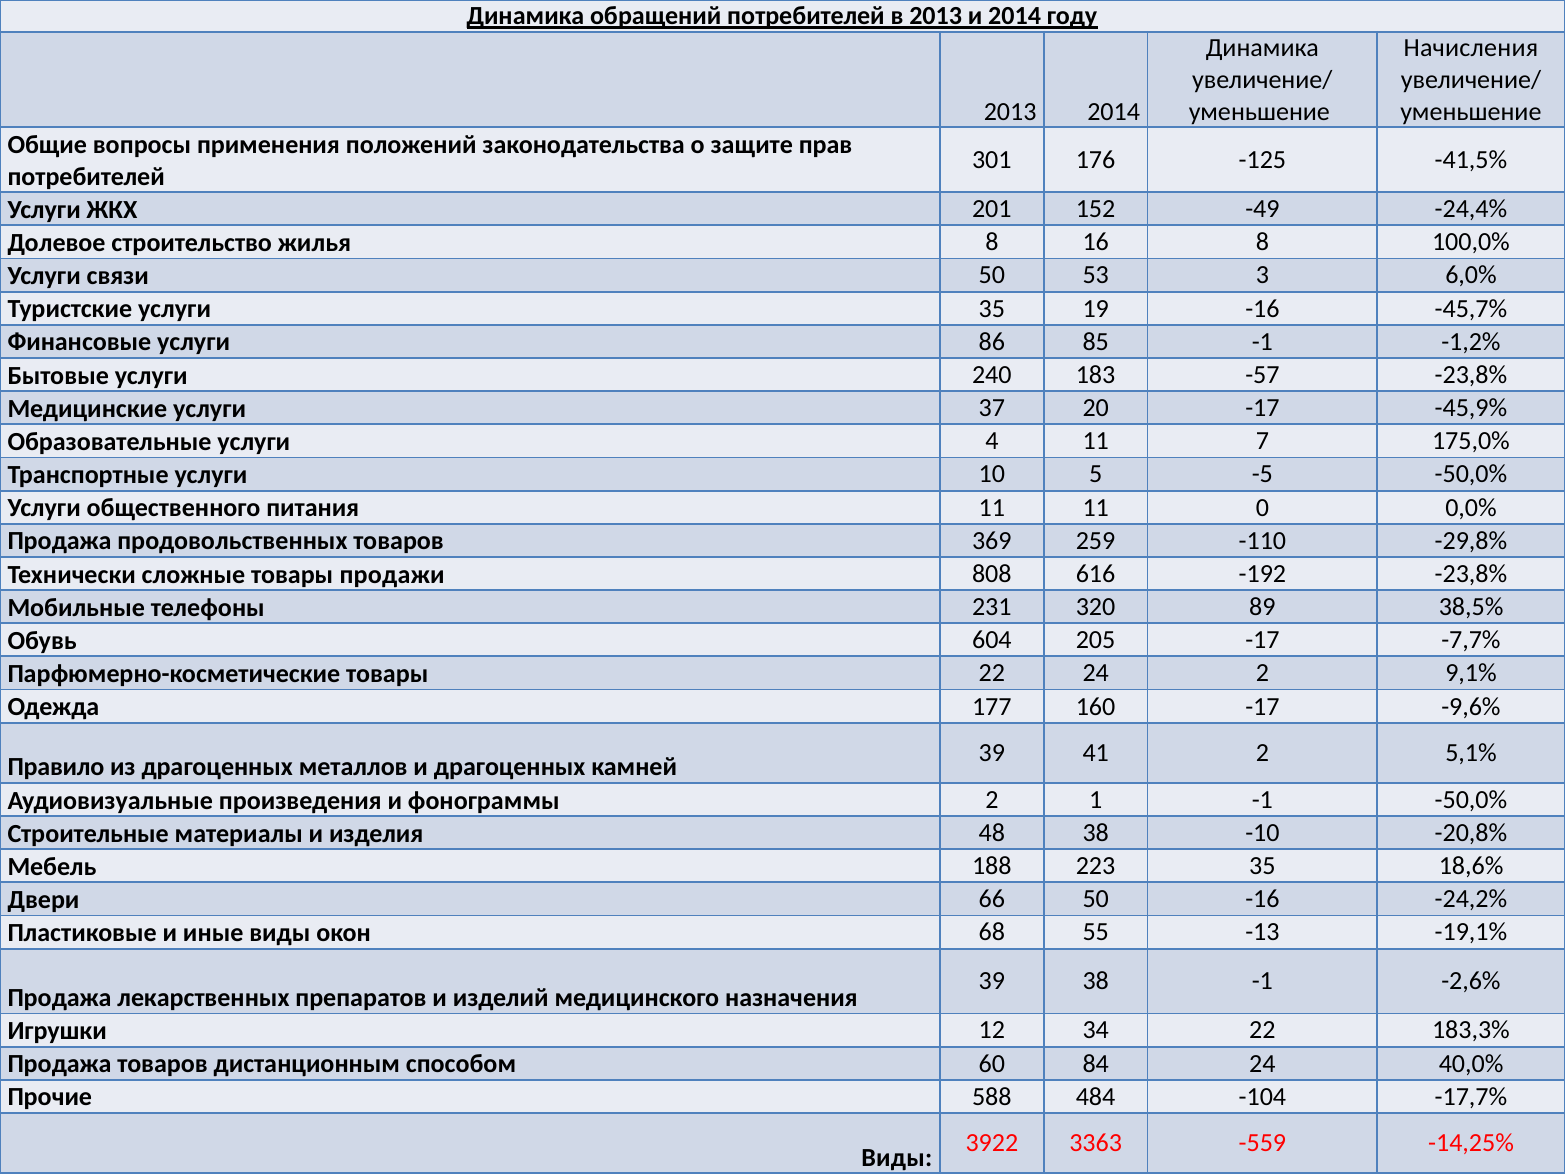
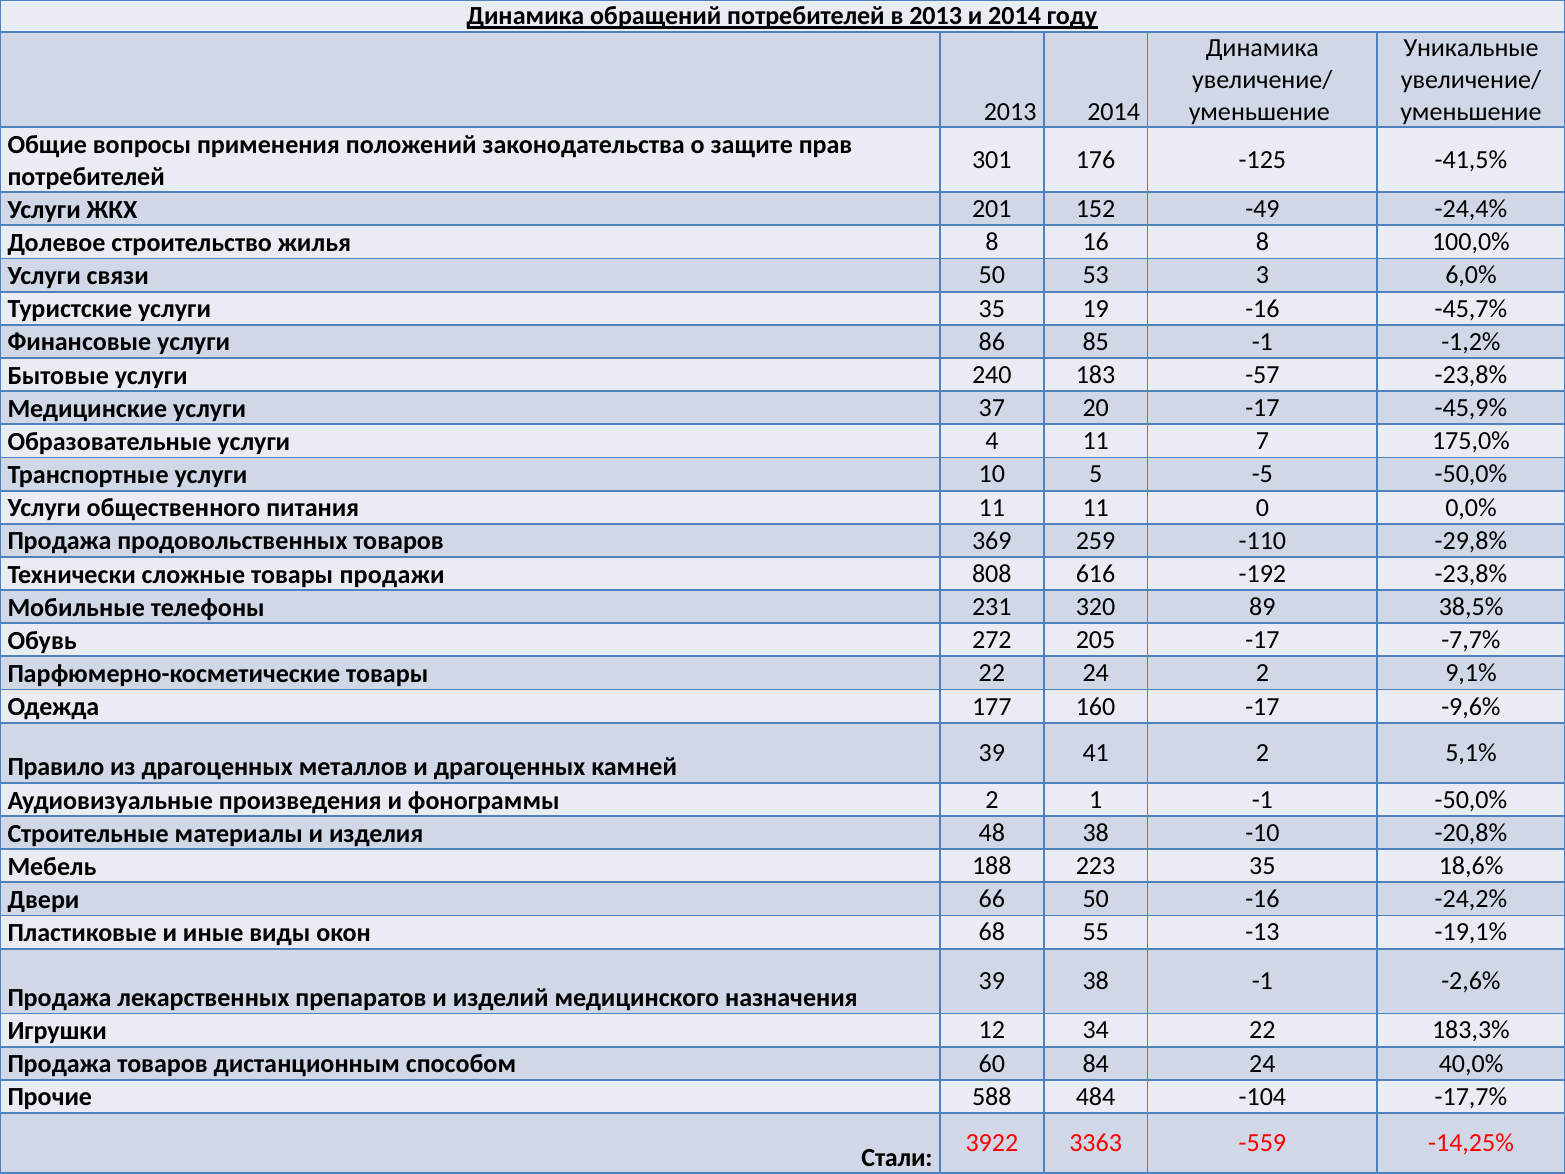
Начисления: Начисления -> Уникальные (1471, 48)
604: 604 -> 272 (992, 640)
Виды: Виды -> Стали (897, 1157)
